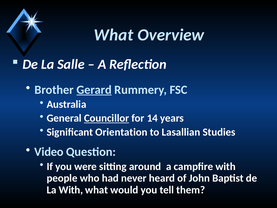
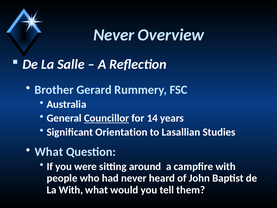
What: What -> Never (114, 35)
Gerard underline: present -> none (94, 90)
Video: Video -> What (49, 152)
